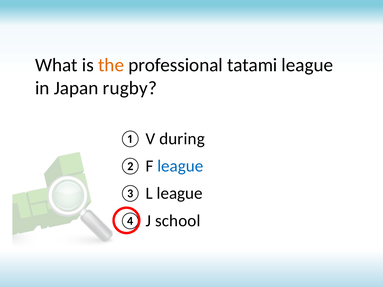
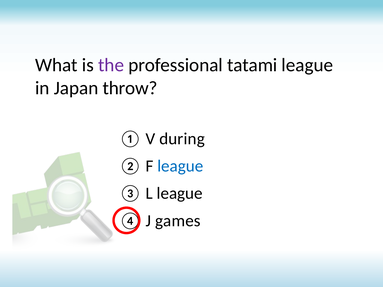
the colour: orange -> purple (111, 65)
rugby: rugby -> throw (130, 88)
school: school -> games (178, 221)
